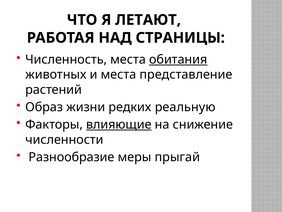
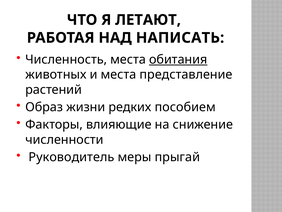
СТРАНИЦЫ: СТРАНИЦЫ -> НАПИСАТЬ (180, 38)
реальную: реальную -> пособием (185, 107)
влияющие underline: present -> none (119, 124)
Разнообразие: Разнообразие -> Руководитель (71, 157)
